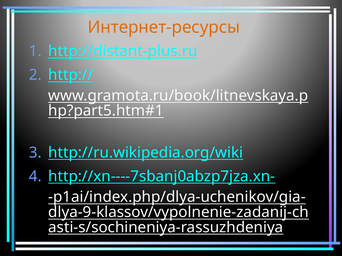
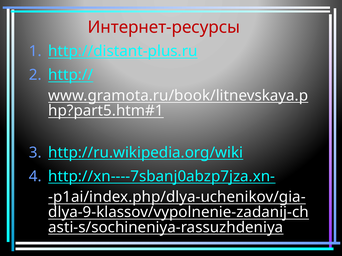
Интернет-ресурсы colour: orange -> red (164, 27)
